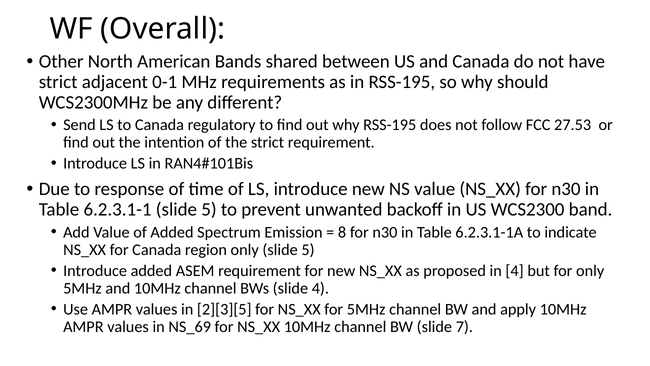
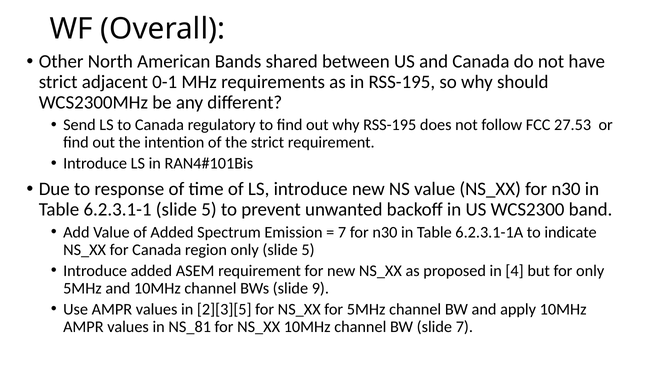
8: 8 -> 7 (342, 232)
slide 4: 4 -> 9 (320, 288)
NS_69: NS_69 -> NS_81 (190, 326)
